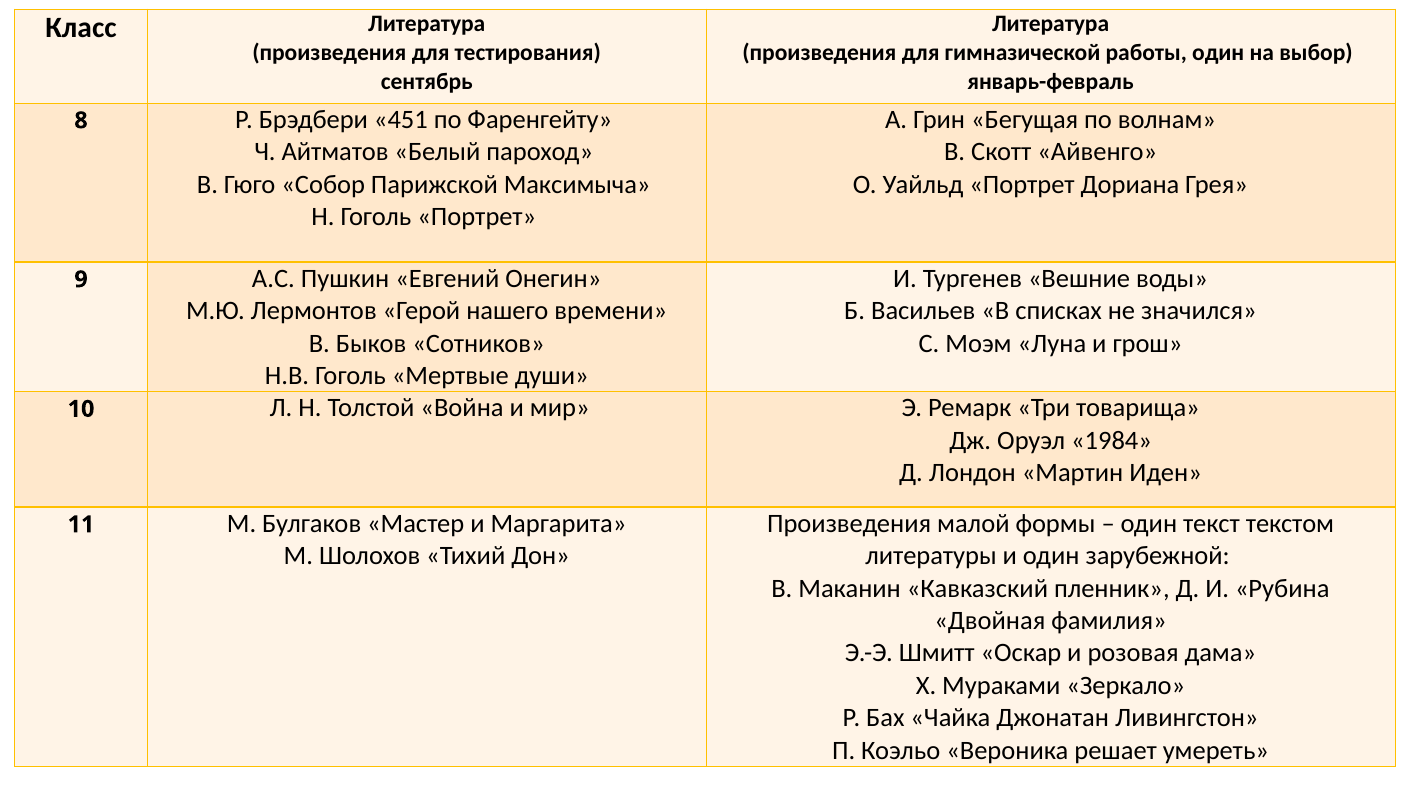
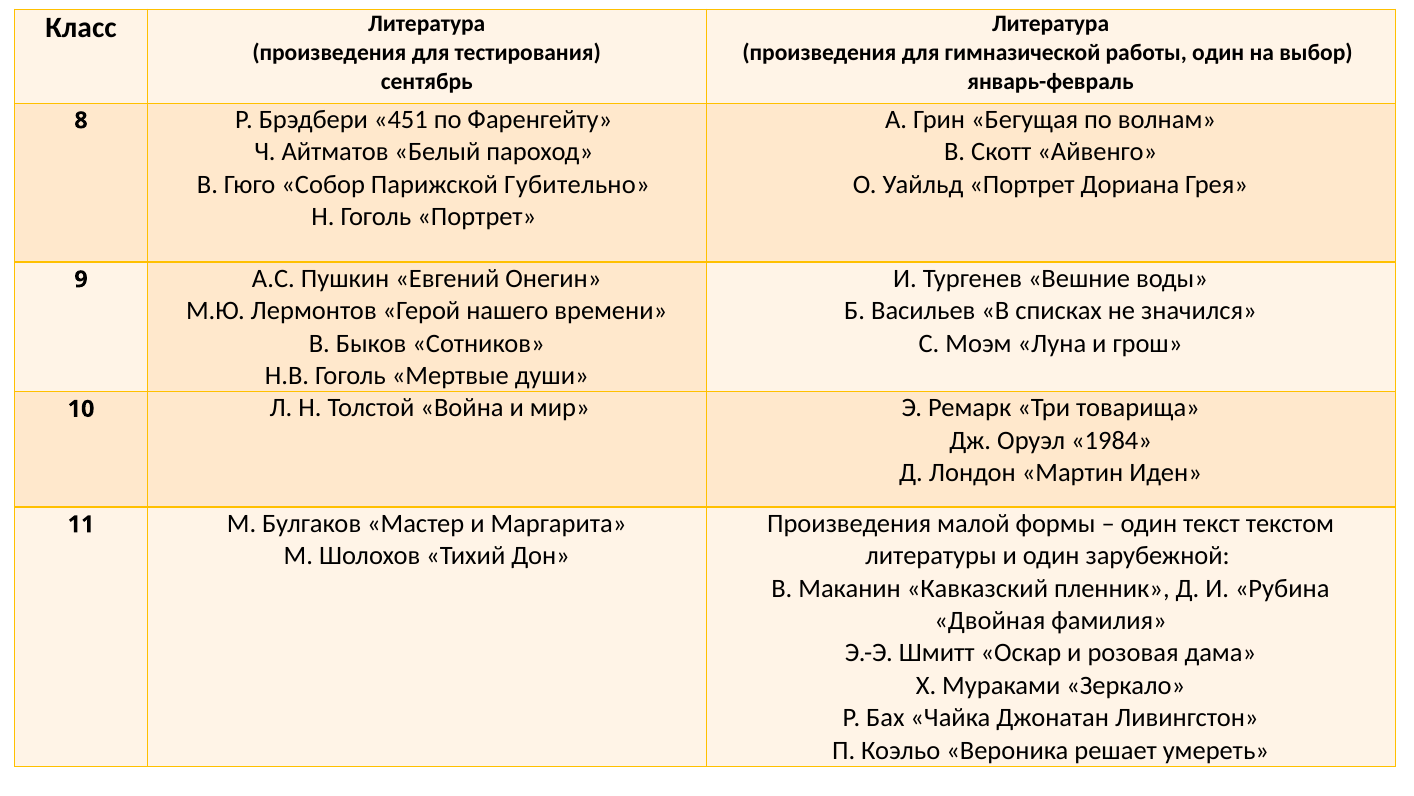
Максимыча: Максимыча -> Губительно (577, 184)
